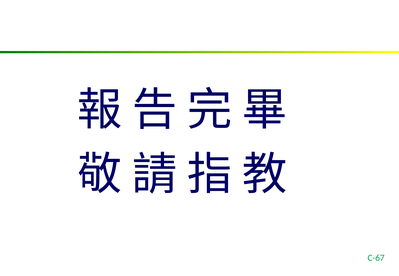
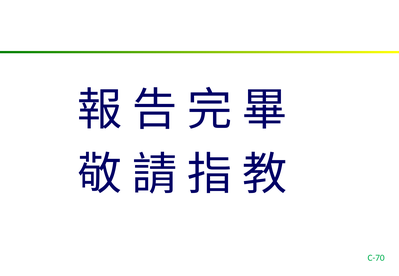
C-67: C-67 -> C-70 (376, 258)
